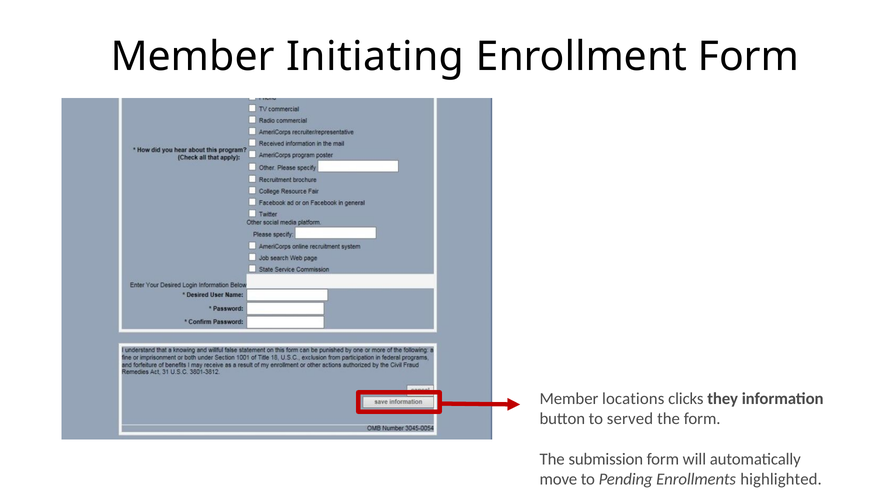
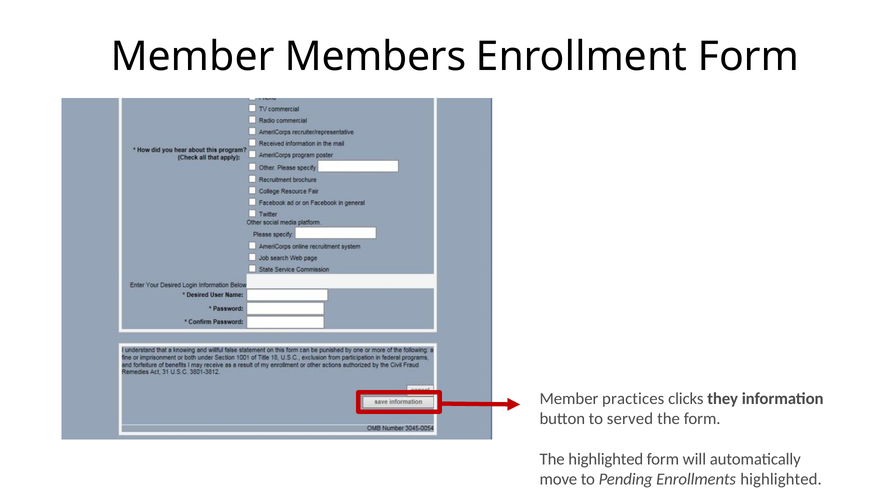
Initiating: Initiating -> Members (376, 56)
locations: locations -> practices (633, 399)
The submission: submission -> highlighted (606, 459)
